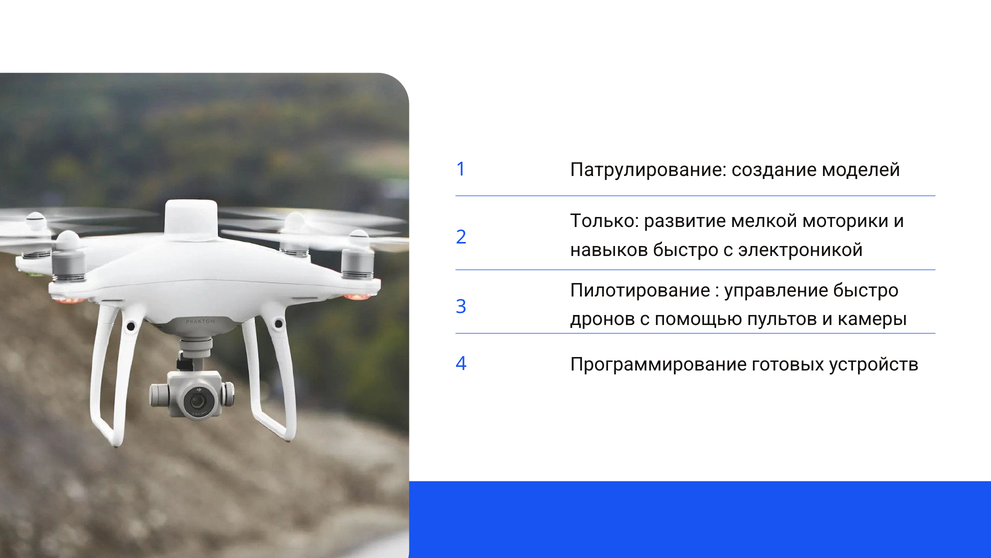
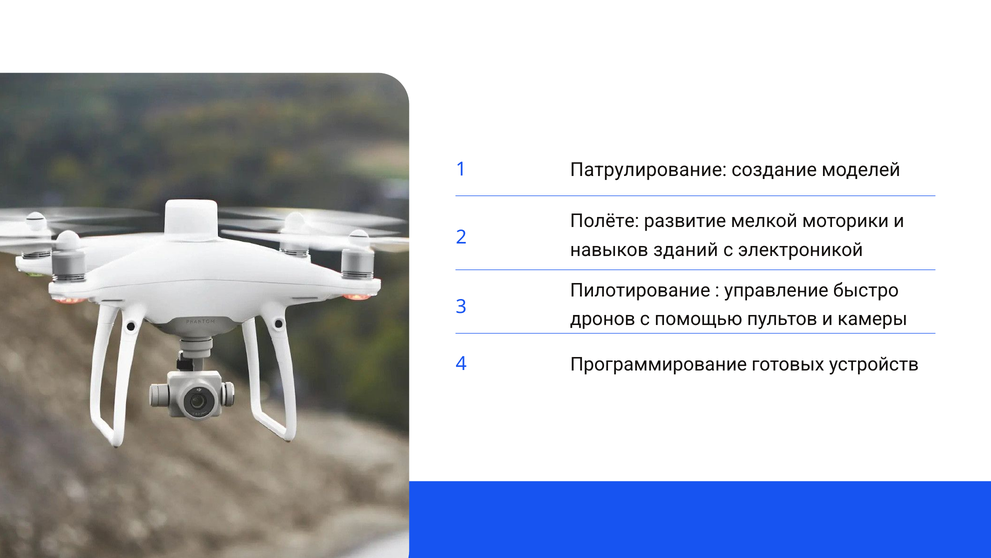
Только: Только -> Полёте (605, 221)
навыков быстро: быстро -> зданий (686, 250)
